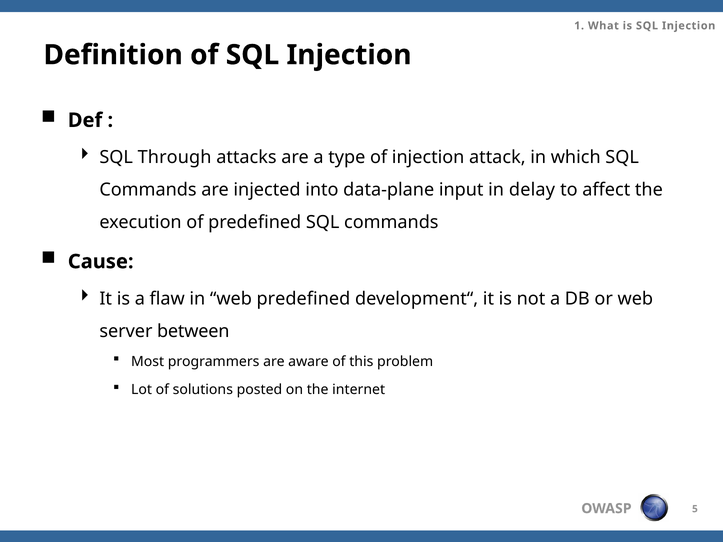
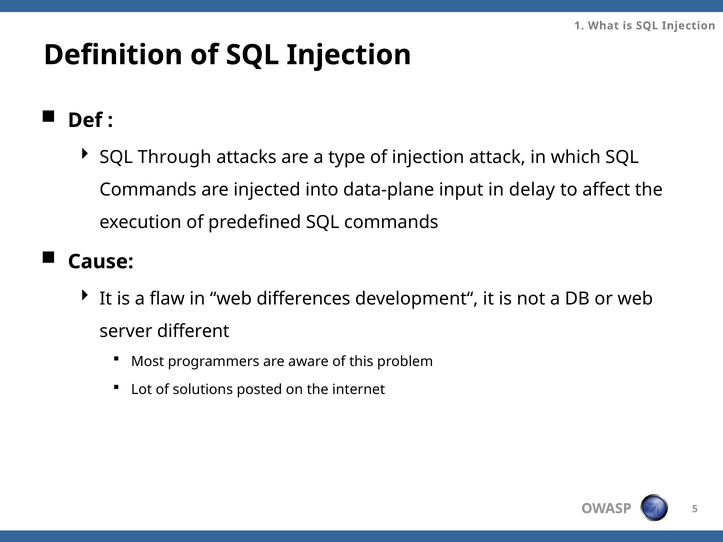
web predefined: predefined -> differences (304, 299)
between: between -> different (193, 331)
